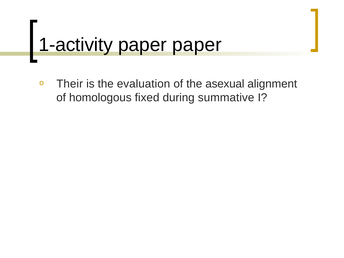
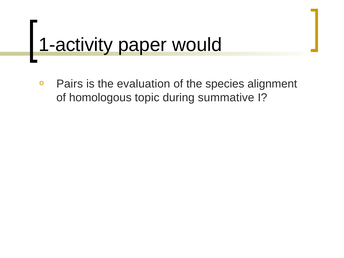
paper paper: paper -> would (197, 45)
Their: Their -> Pairs (70, 84)
asexual: asexual -> species (225, 84)
fixed: fixed -> topic (147, 98)
